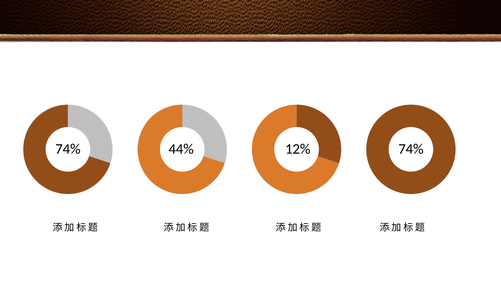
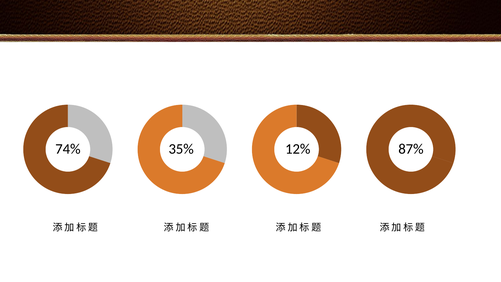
44%: 44% -> 35% (181, 149)
12% 74%: 74% -> 87% (411, 149)
